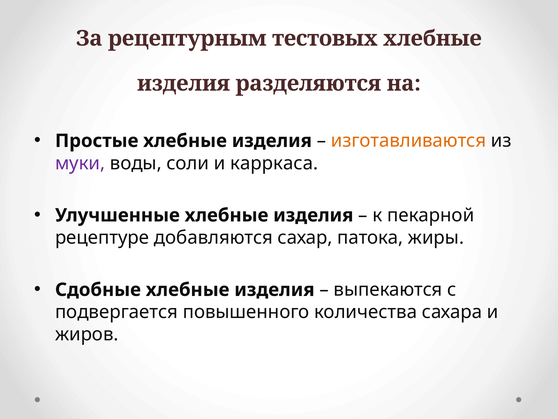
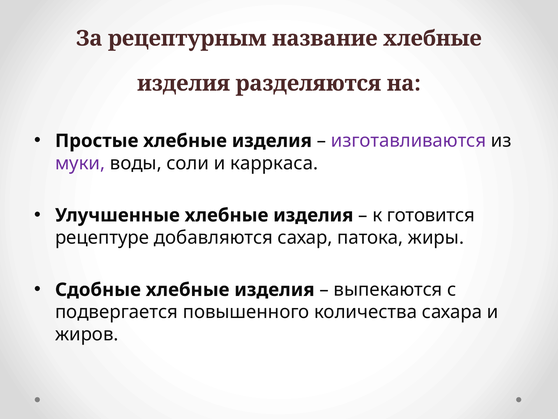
тестовых: тестовых -> название (325, 38)
изготавливаются colour: orange -> purple (409, 141)
пекарной: пекарной -> готовится (431, 215)
